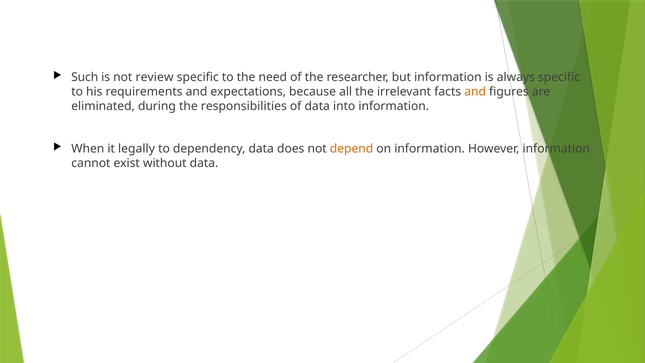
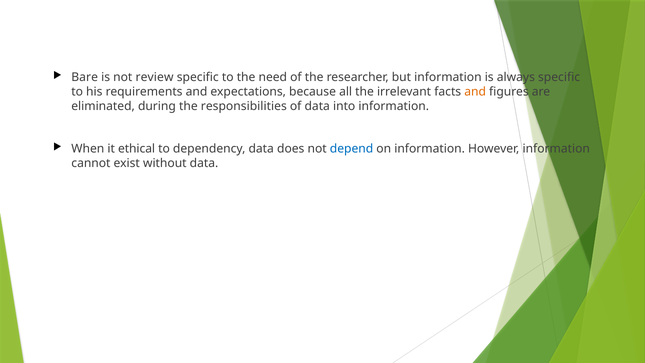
Such: Such -> Bare (85, 77)
legally: legally -> ethical (137, 149)
depend colour: orange -> blue (352, 149)
